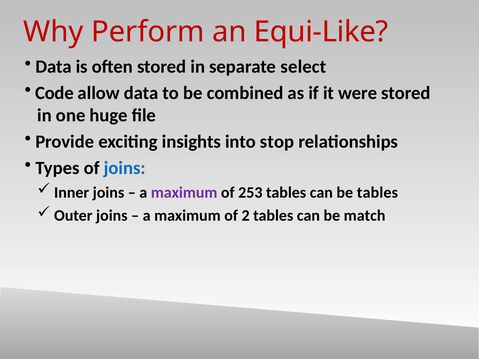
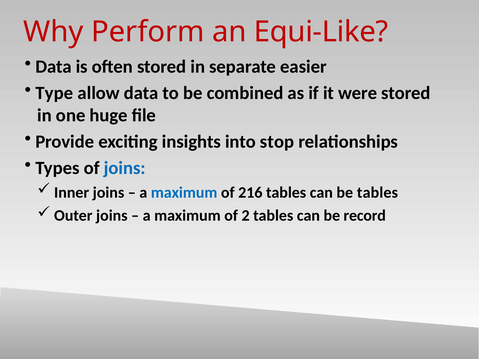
select: select -> easier (304, 67)
Code: Code -> Type (54, 93)
maximum colour: purple -> blue (184, 193)
253: 253 -> 216 (250, 193)
match: match -> record (365, 216)
